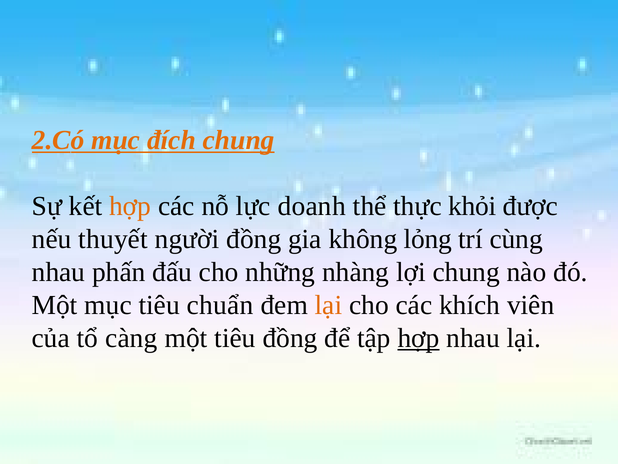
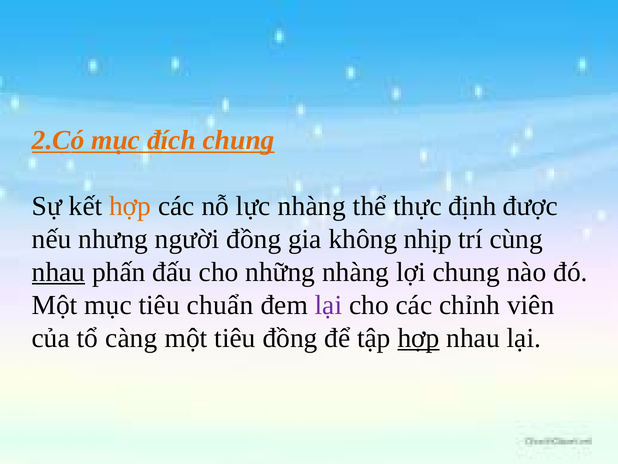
lực doanh: doanh -> nhàng (312, 206)
khỏi: khỏi -> định (472, 206)
thuyết: thuyết -> nhưng (113, 239)
lỏng: lỏng -> nhịp (428, 239)
nhau underline: none -> present (59, 272)
lại colour: orange -> purple (329, 305)
khích: khích -> chỉnh (470, 305)
